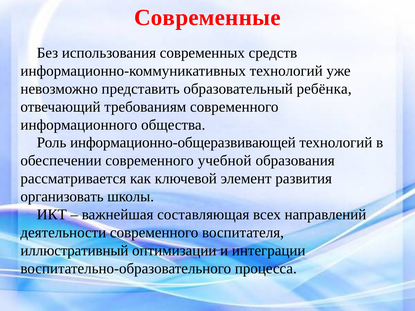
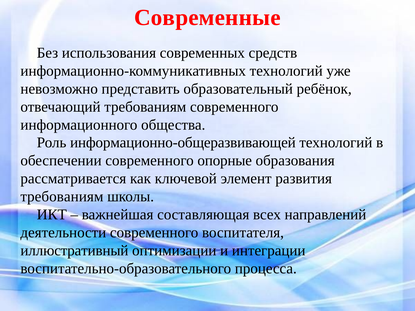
ребёнка: ребёнка -> ребёнок (324, 89)
учебной: учебной -> опорные (225, 161)
организовать: организовать -> требованиям (62, 197)
